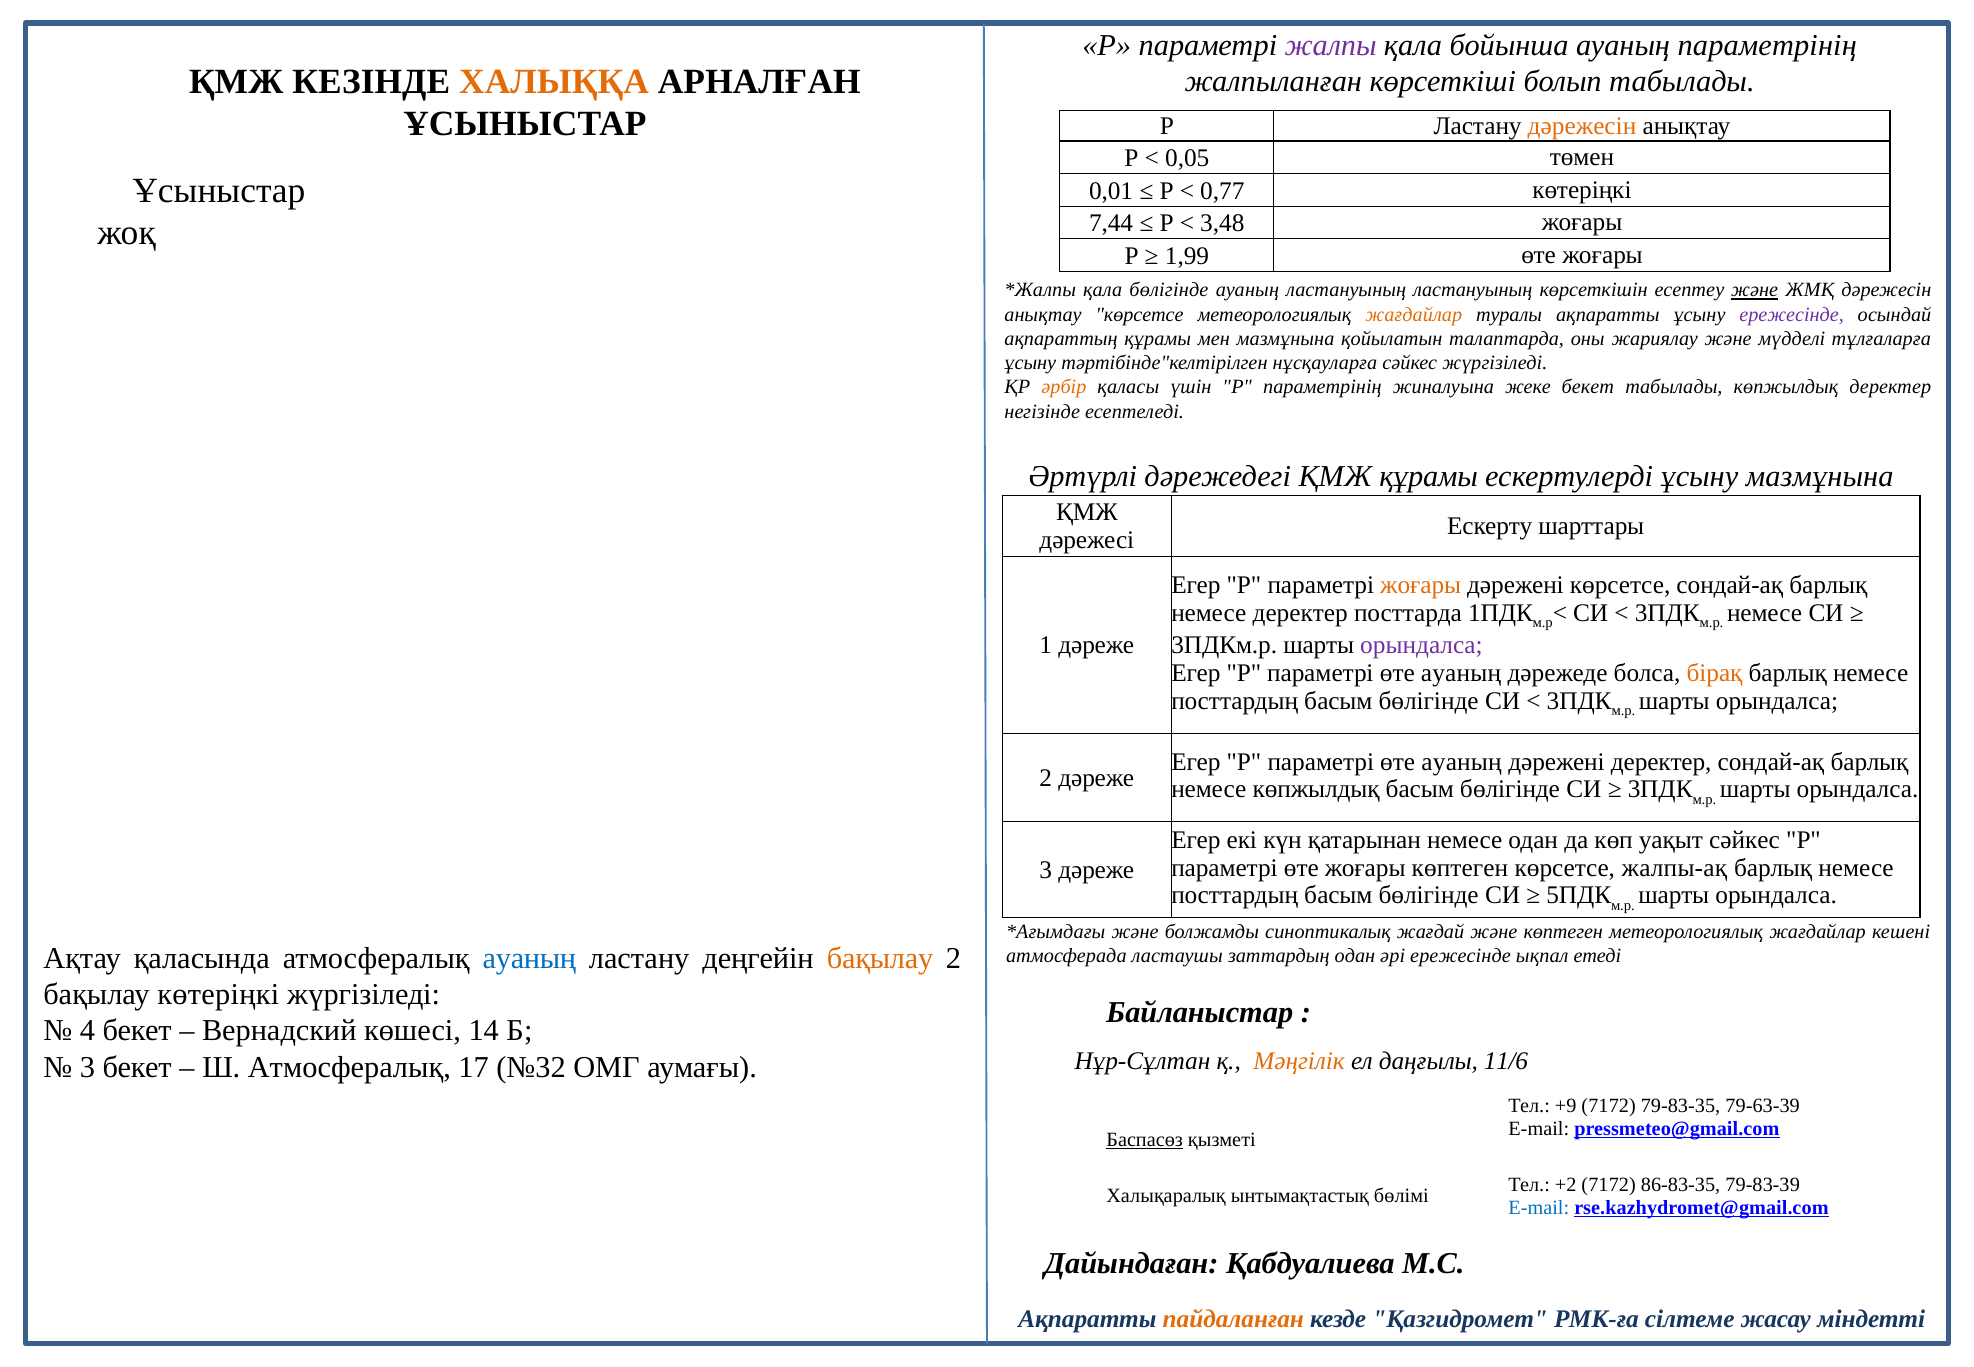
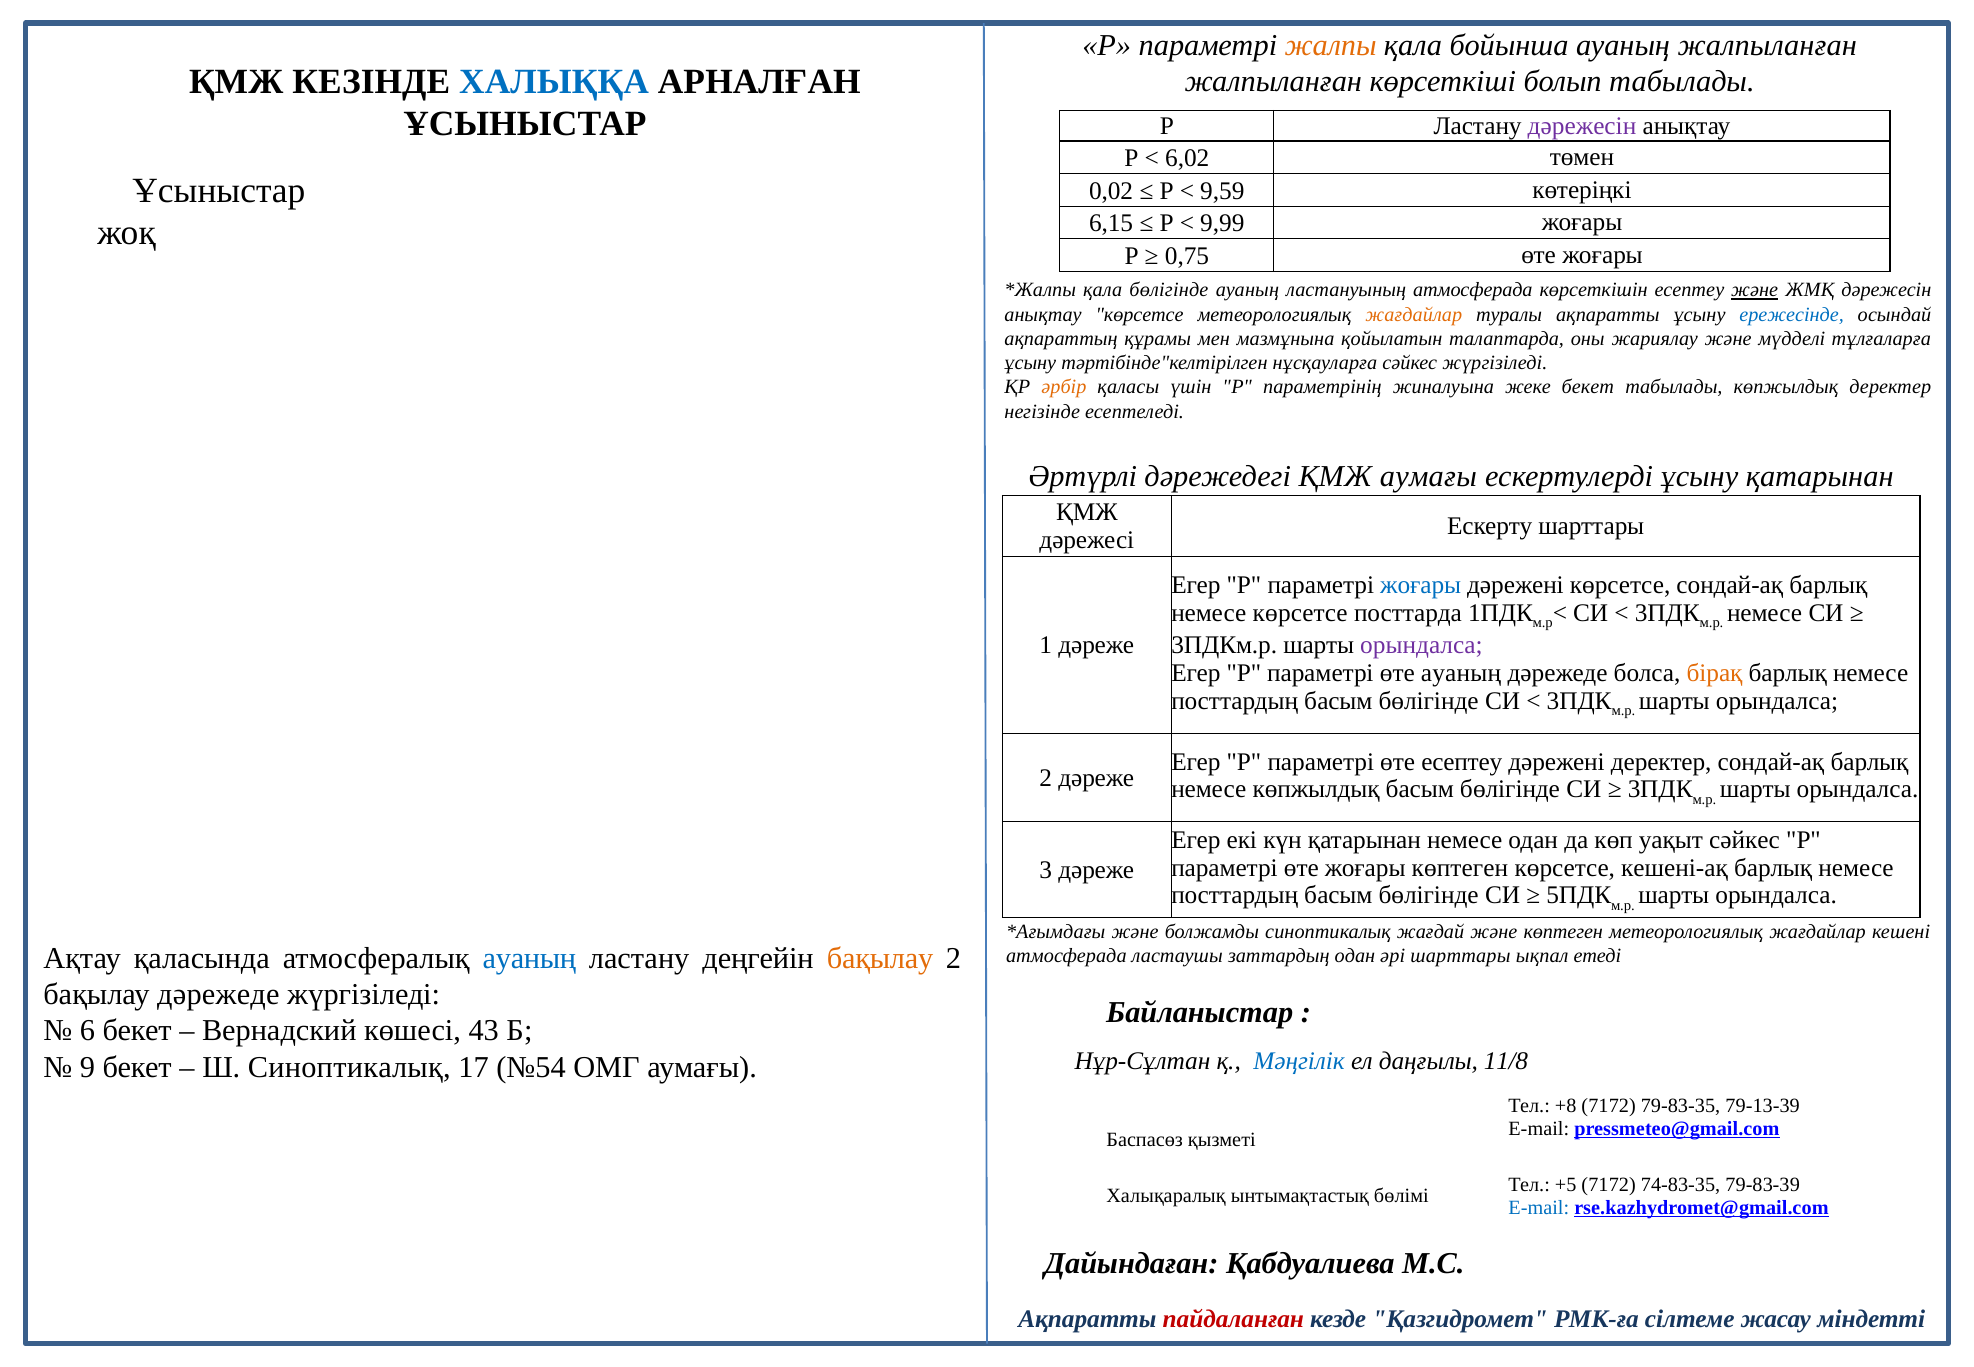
жалпы colour: purple -> orange (1331, 45)
ауаның параметрінің: параметрінің -> жалпыланған (1767, 45)
ХАЛЫҚҚА colour: orange -> blue (554, 82)
дәрежесін colour: orange -> purple (1582, 126)
0,05: 0,05 -> 6,02 (1187, 158)
0,01: 0,01 -> 0,02 (1111, 191)
0,77: 0,77 -> 9,59 (1222, 191)
7,44: 7,44 -> 6,15 (1111, 223)
3,48: 3,48 -> 9,99 (1222, 223)
1,99: 1,99 -> 0,75 (1187, 256)
ластануының ластануының: ластануының -> атмосферада (1473, 290)
ережесінде colour: purple -> blue (1792, 314)
ҚМЖ құрамы: құрамы -> аумағы (1428, 477)
ұсыну мазмұнына: мазмұнына -> қатарынан (1820, 477)
жоғары colour: orange -> blue (1421, 585)
немесе деректер: деректер -> көрсетсе (1300, 613)
Р параметрі өте ауаның: ауаның -> есептеу (1462, 761)
жалпы-ақ: жалпы-ақ -> кешені-ақ (1675, 867)
әрі ережесінде: ережесінде -> шарттары (1460, 956)
бақылау көтеріңкі: көтеріңкі -> дәрежеде (218, 994)
4: 4 -> 6 (88, 1031)
14: 14 -> 43 (484, 1031)
Мәңгілік colour: orange -> blue (1299, 1061)
11/6: 11/6 -> 11/8 (1506, 1061)
3: 3 -> 9 (88, 1067)
Ш Атмосфералық: Атмосфералық -> Синоптикалық (349, 1067)
№32: №32 -> №54 (531, 1067)
+9: +9 -> +8 (1566, 1106)
79-63-39: 79-63-39 -> 79-13-39 (1763, 1106)
Баспасөз underline: present -> none (1145, 1139)
+2: +2 -> +5 (1566, 1185)
86-83-35: 86-83-35 -> 74-83-35 (1681, 1185)
пайдаланған colour: orange -> red (1233, 1318)
